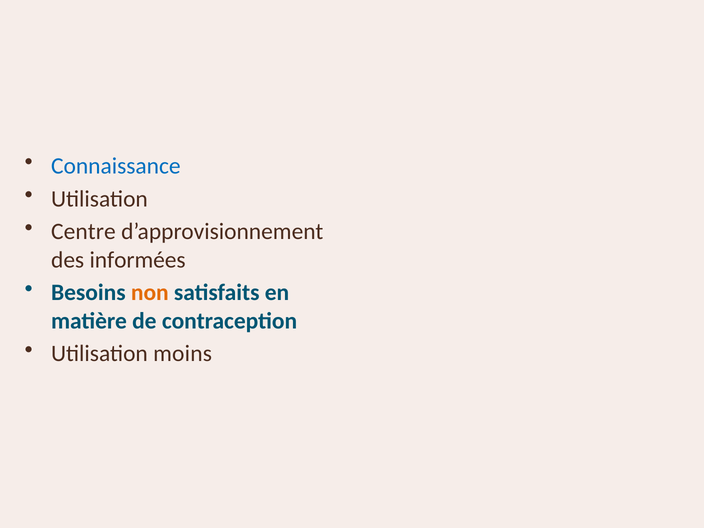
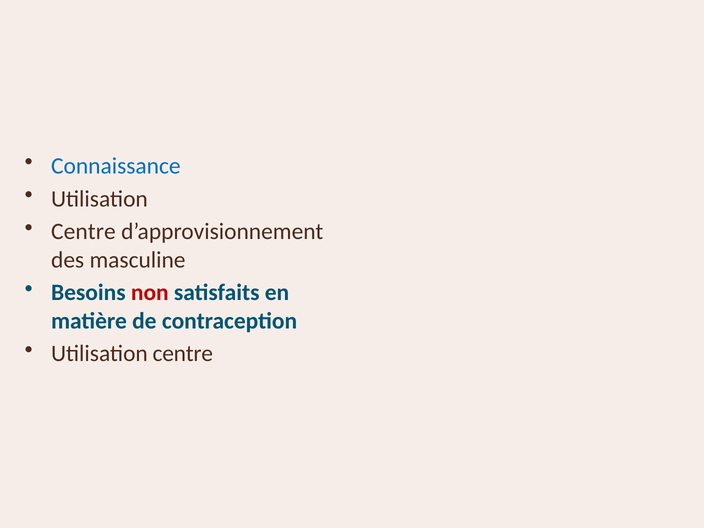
informées: informées -> masculine (138, 260)
non colour: orange -> red (150, 293)
Utilisation moins: moins -> centre (183, 354)
